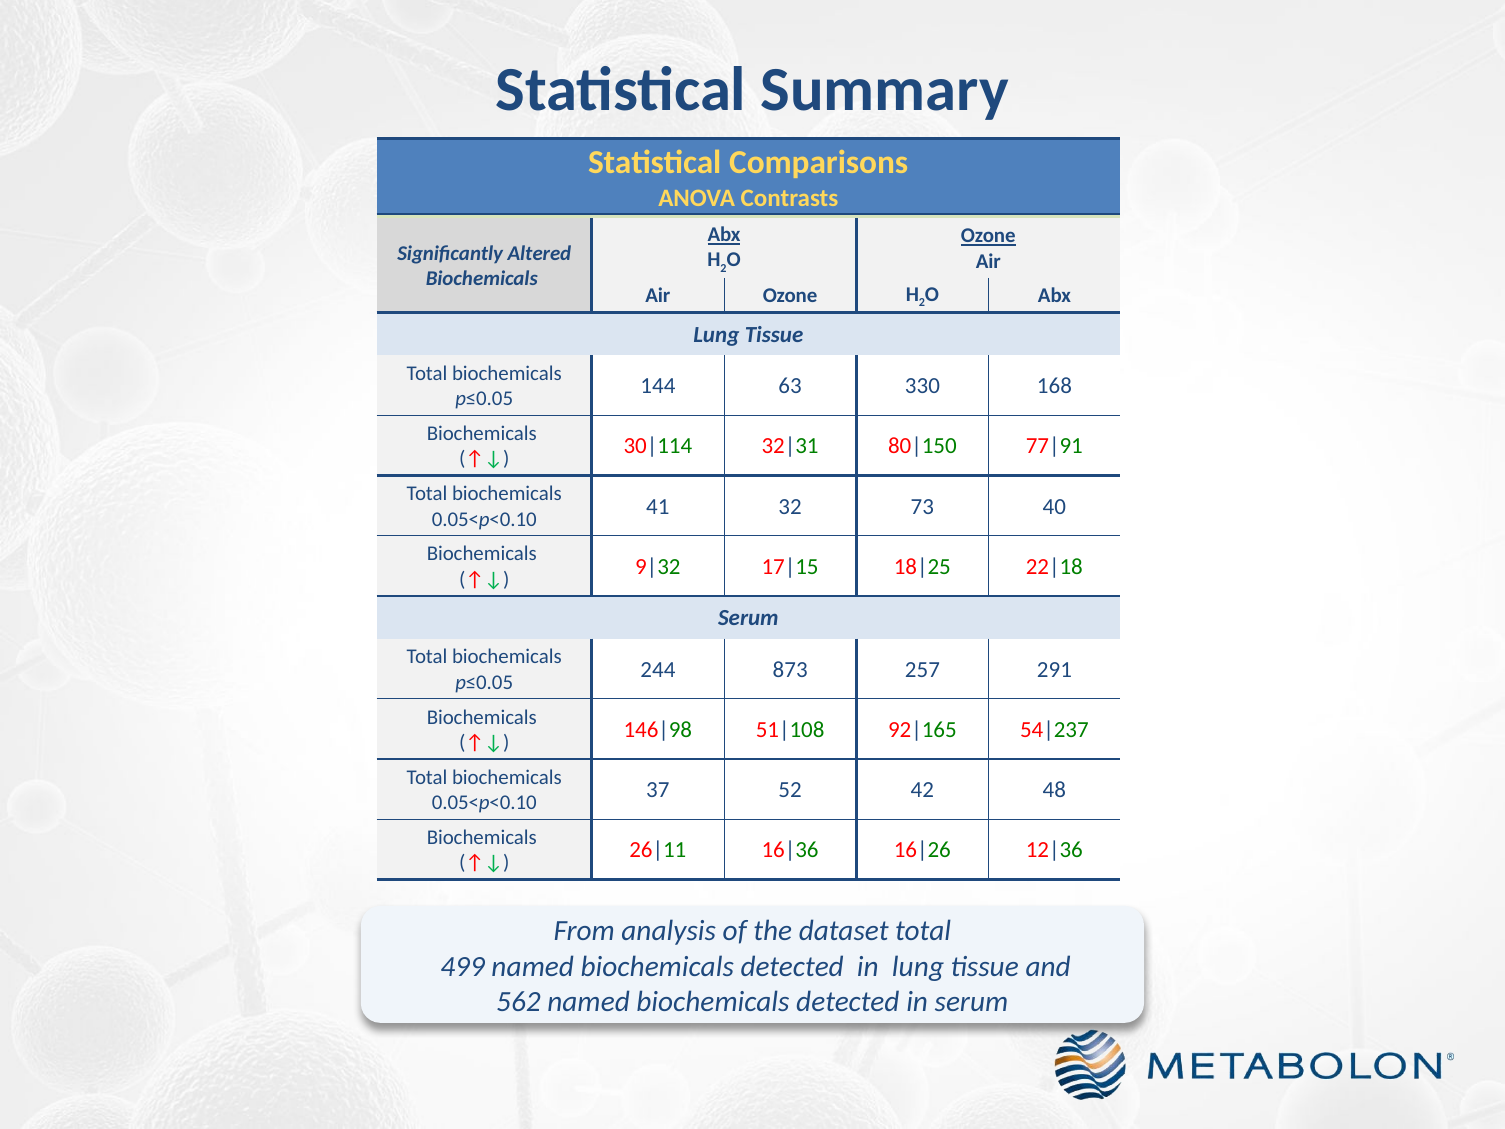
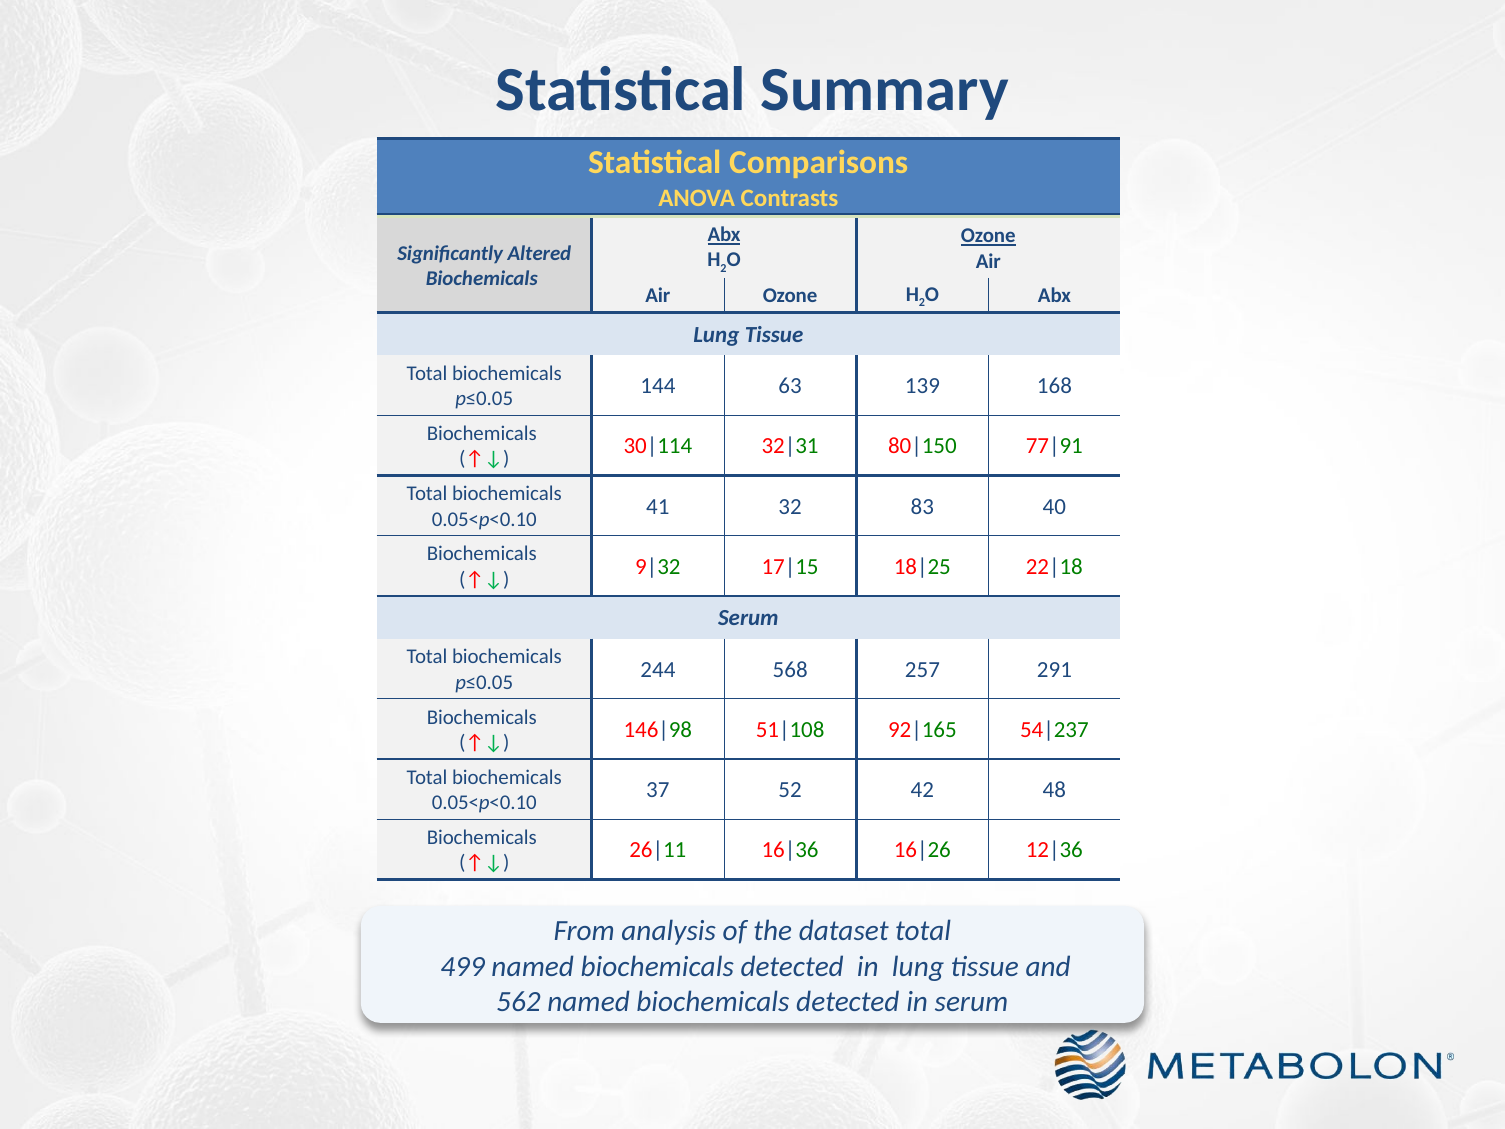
330: 330 -> 139 (922, 386)
73: 73 -> 83 (922, 506)
873: 873 -> 568 (790, 670)
